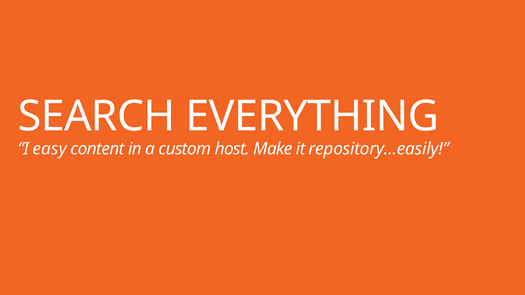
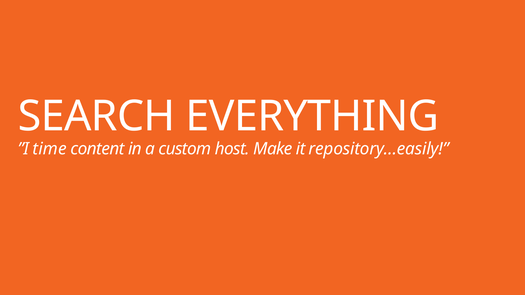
easy: easy -> time (50, 149)
